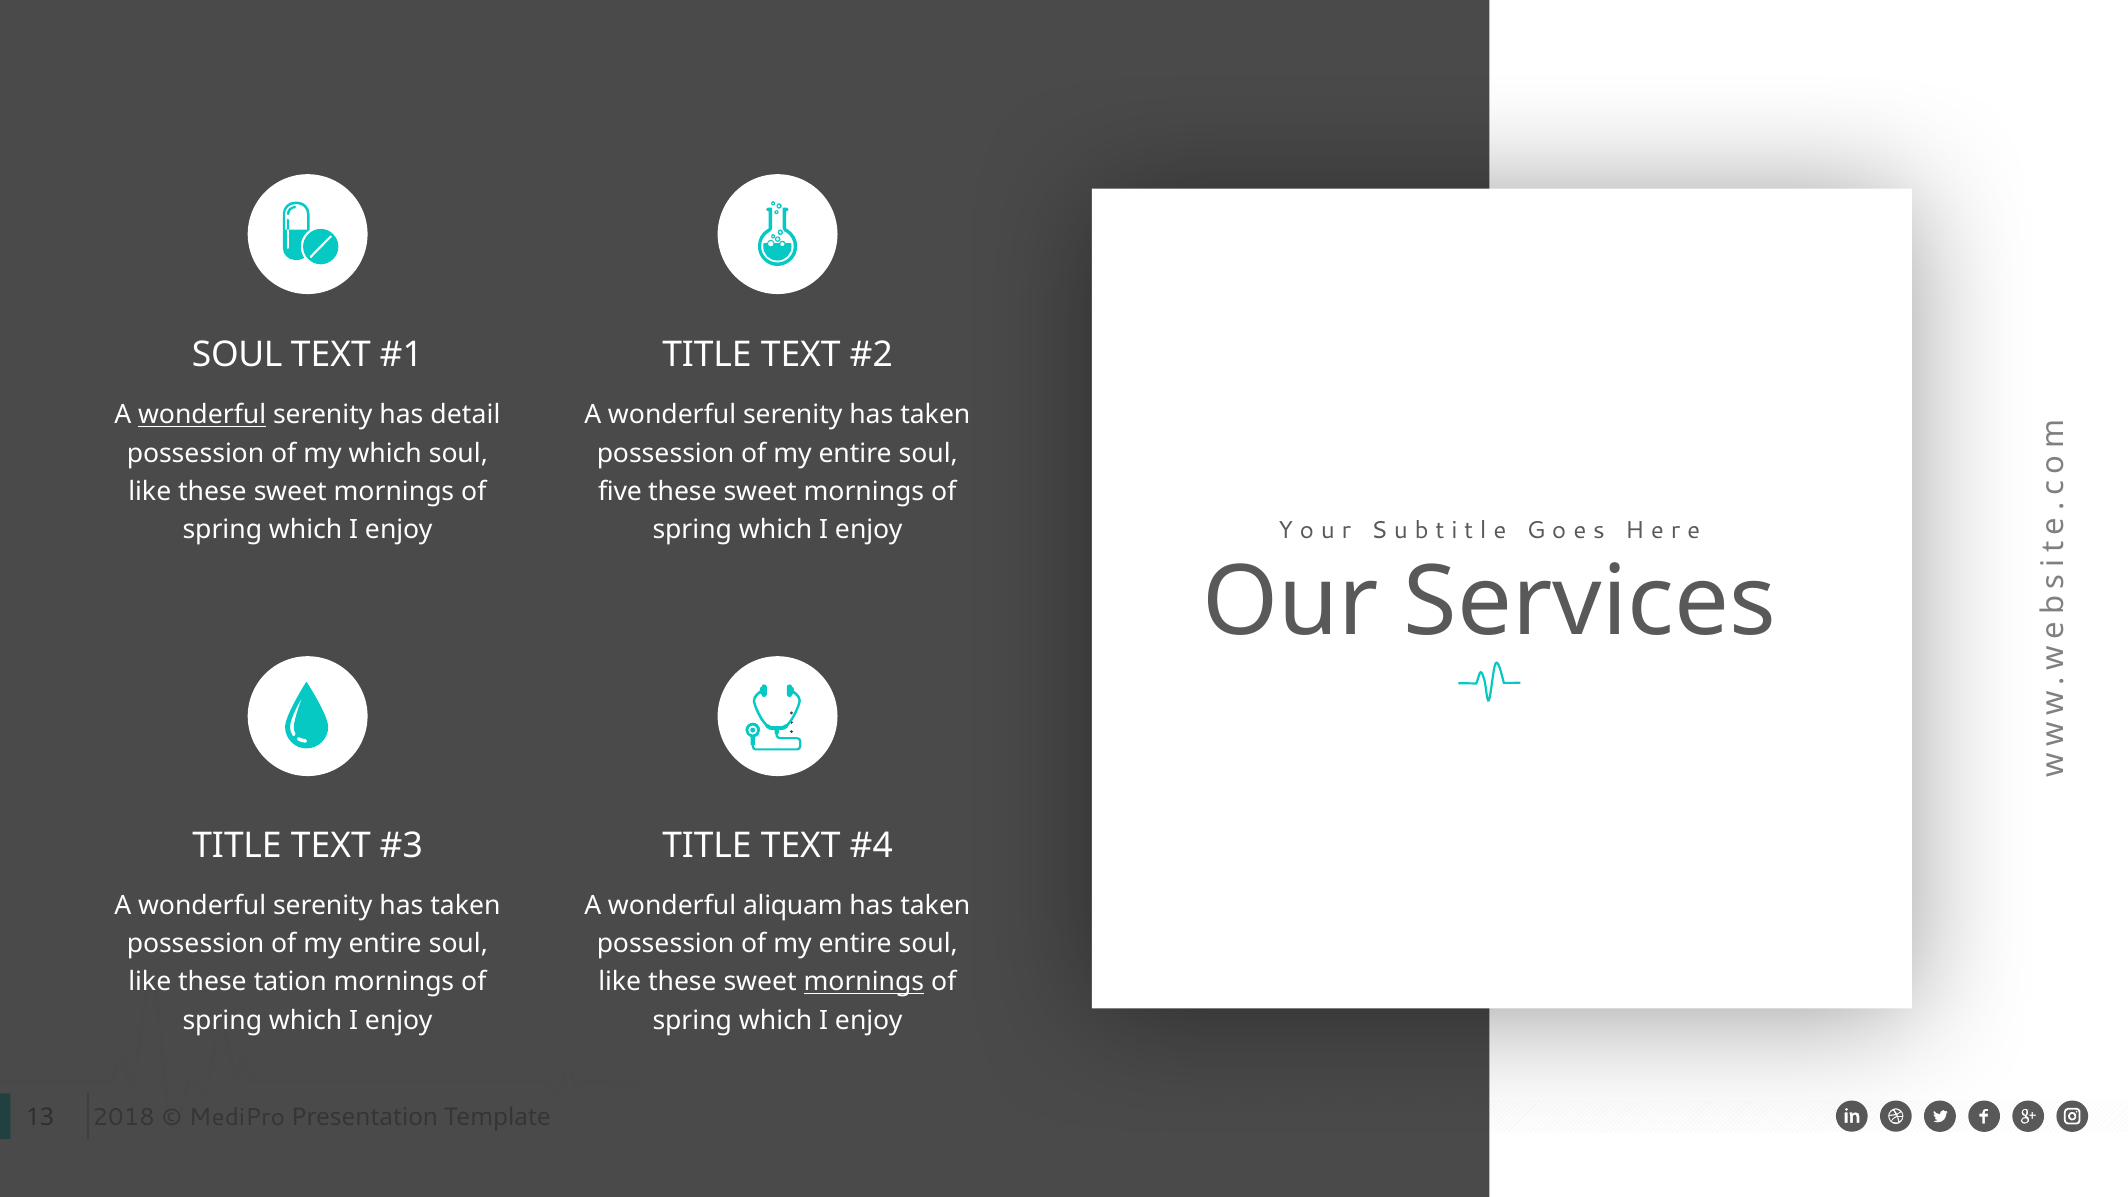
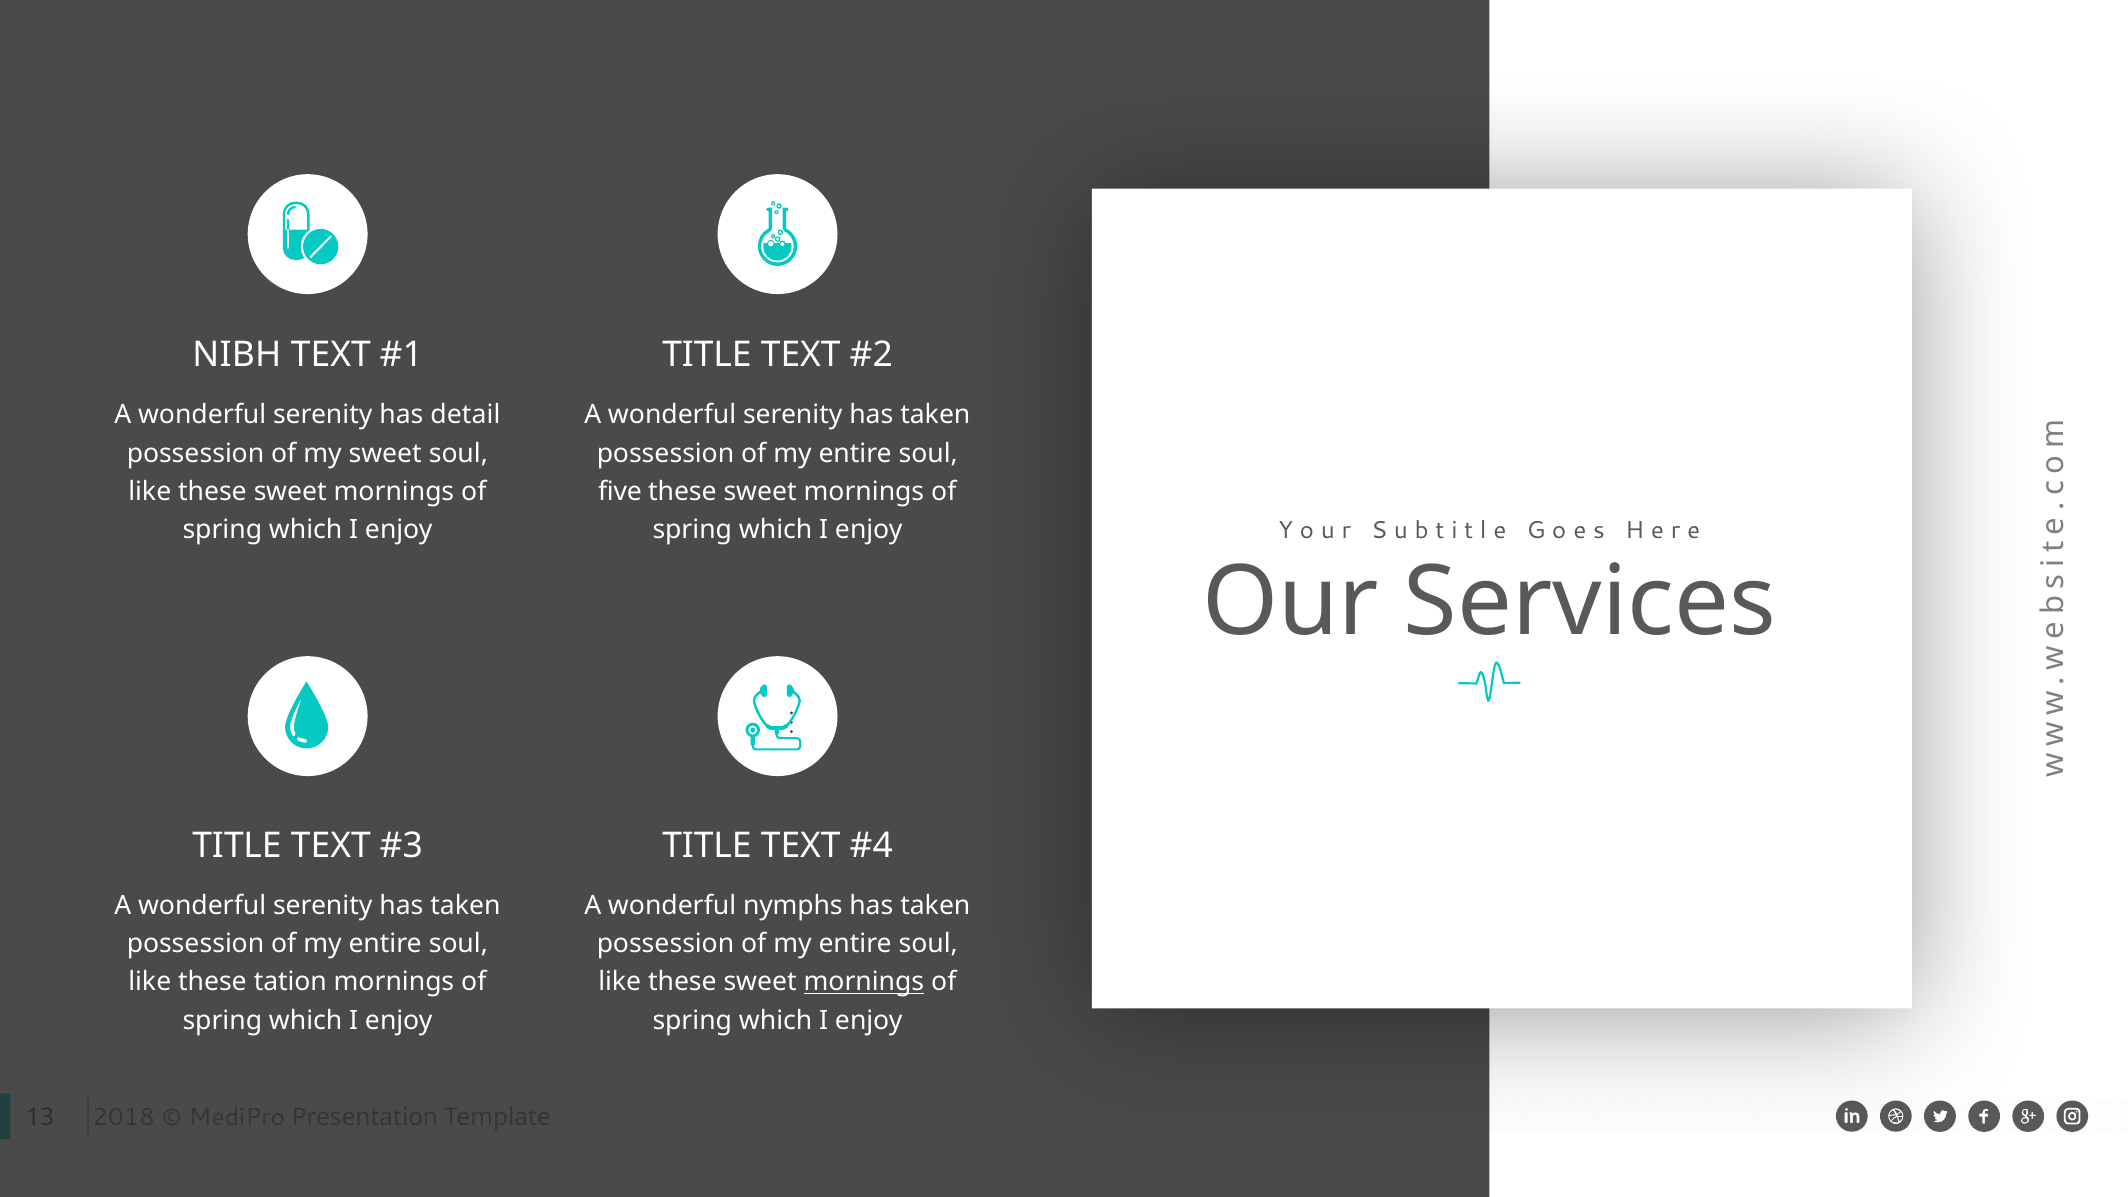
SOUL: SOUL -> NIBH (237, 355)
wonderful underline: present -> none (202, 415)
my which: which -> sweet (385, 453)
aliquam: aliquam -> nymphs (793, 906)
